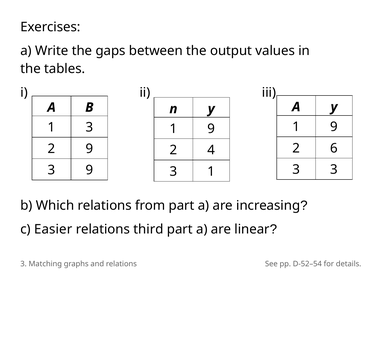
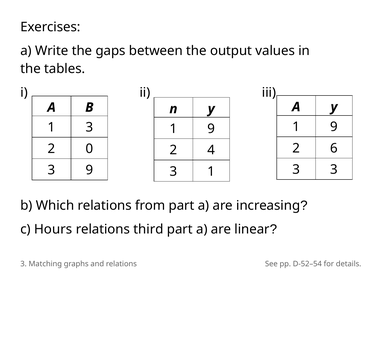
2 9: 9 -> 0 (89, 149)
Easier: Easier -> Hours (53, 230)
